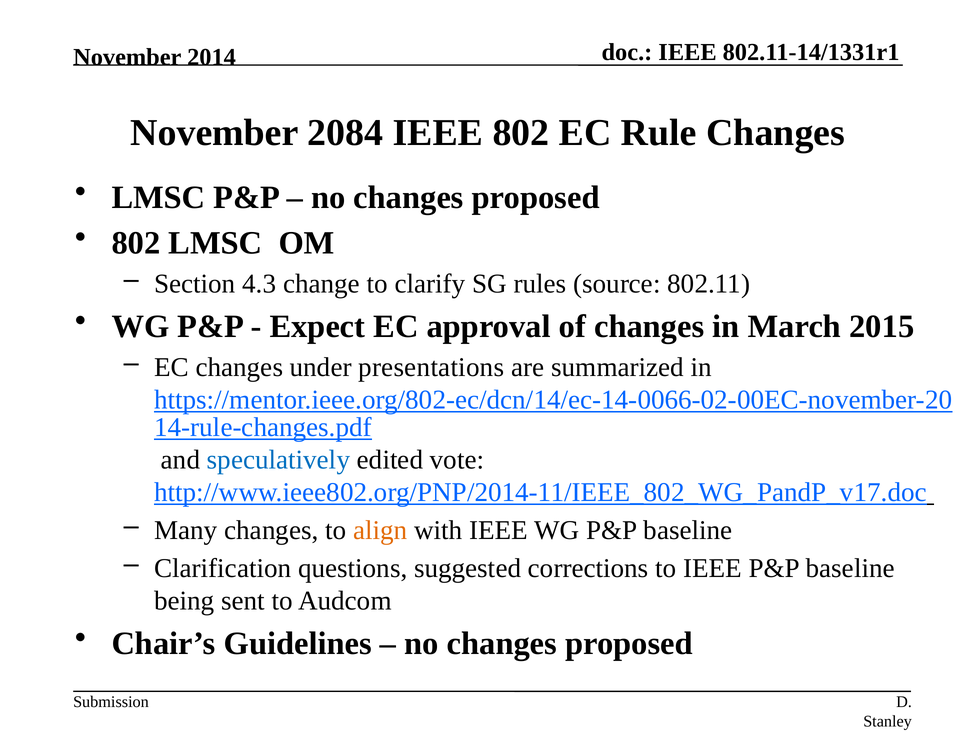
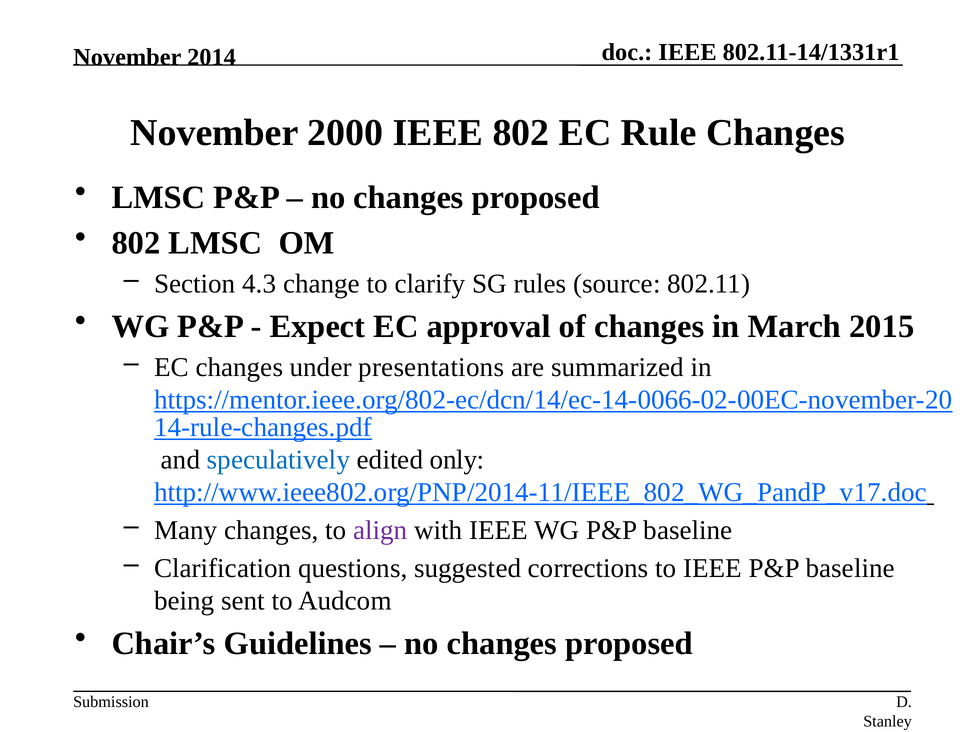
2084: 2084 -> 2000 (345, 133)
vote: vote -> only (457, 460)
align colour: orange -> purple (380, 530)
